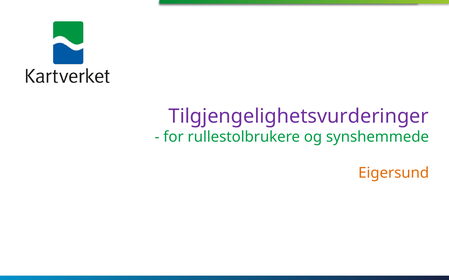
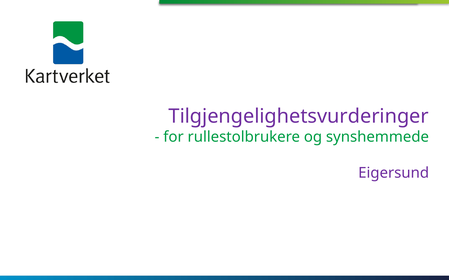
Eigersund colour: orange -> purple (394, 173)
